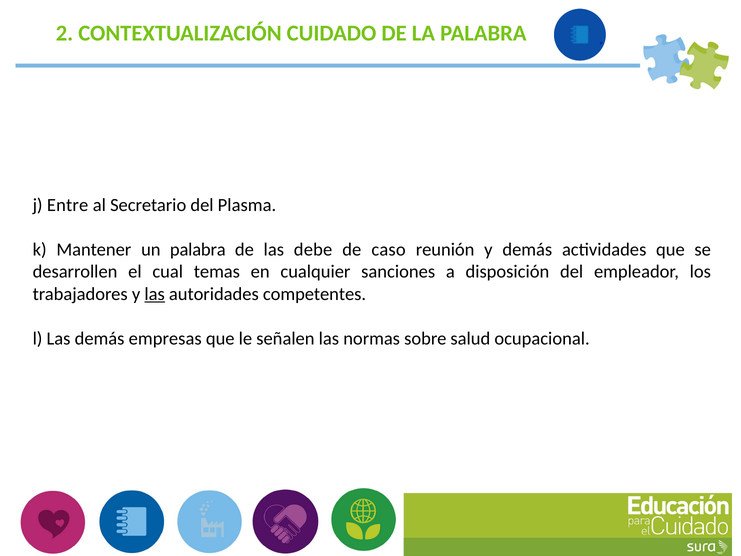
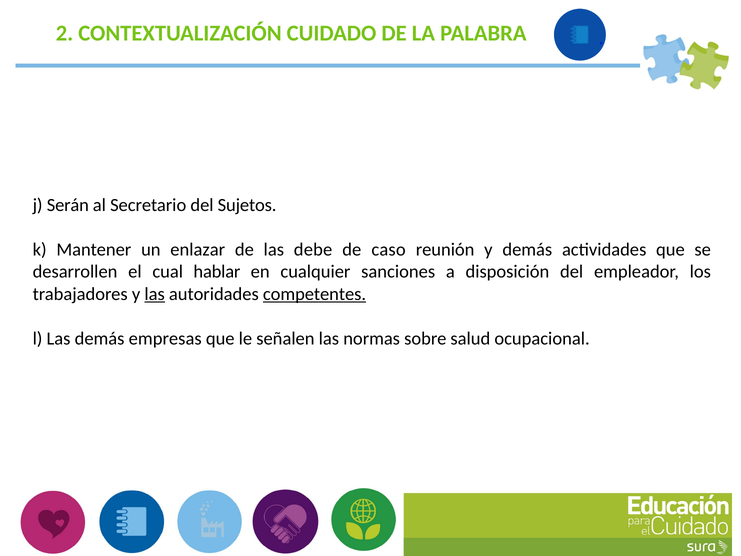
Entre: Entre -> Serán (68, 205)
Plasma: Plasma -> Sujetos (247, 205)
un palabra: palabra -> enlazar (198, 249)
temas: temas -> hablar (217, 272)
competentes underline: none -> present (314, 294)
